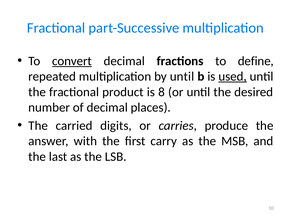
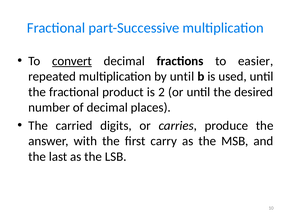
define: define -> easier (256, 61)
used underline: present -> none (233, 77)
8: 8 -> 2 (162, 92)
